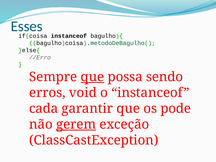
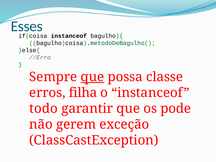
sendo: sendo -> classe (165, 77)
void: void -> filha (83, 93)
cada: cada -> todo (44, 109)
gerem underline: present -> none (76, 124)
